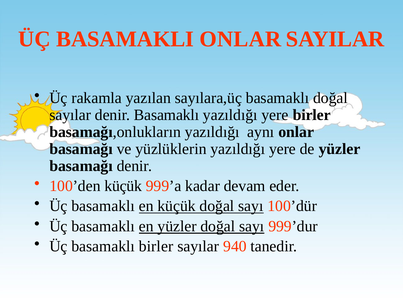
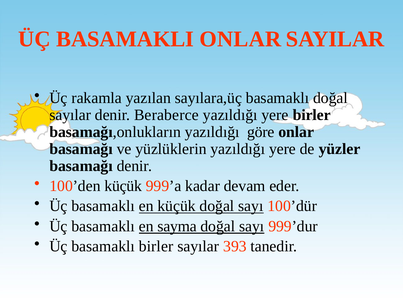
denir Basamaklı: Basamaklı -> Beraberce (166, 115)
aynı: aynı -> göre (261, 132)
en yüzler: yüzler -> sayma (177, 226)
940: 940 -> 393 (235, 246)
